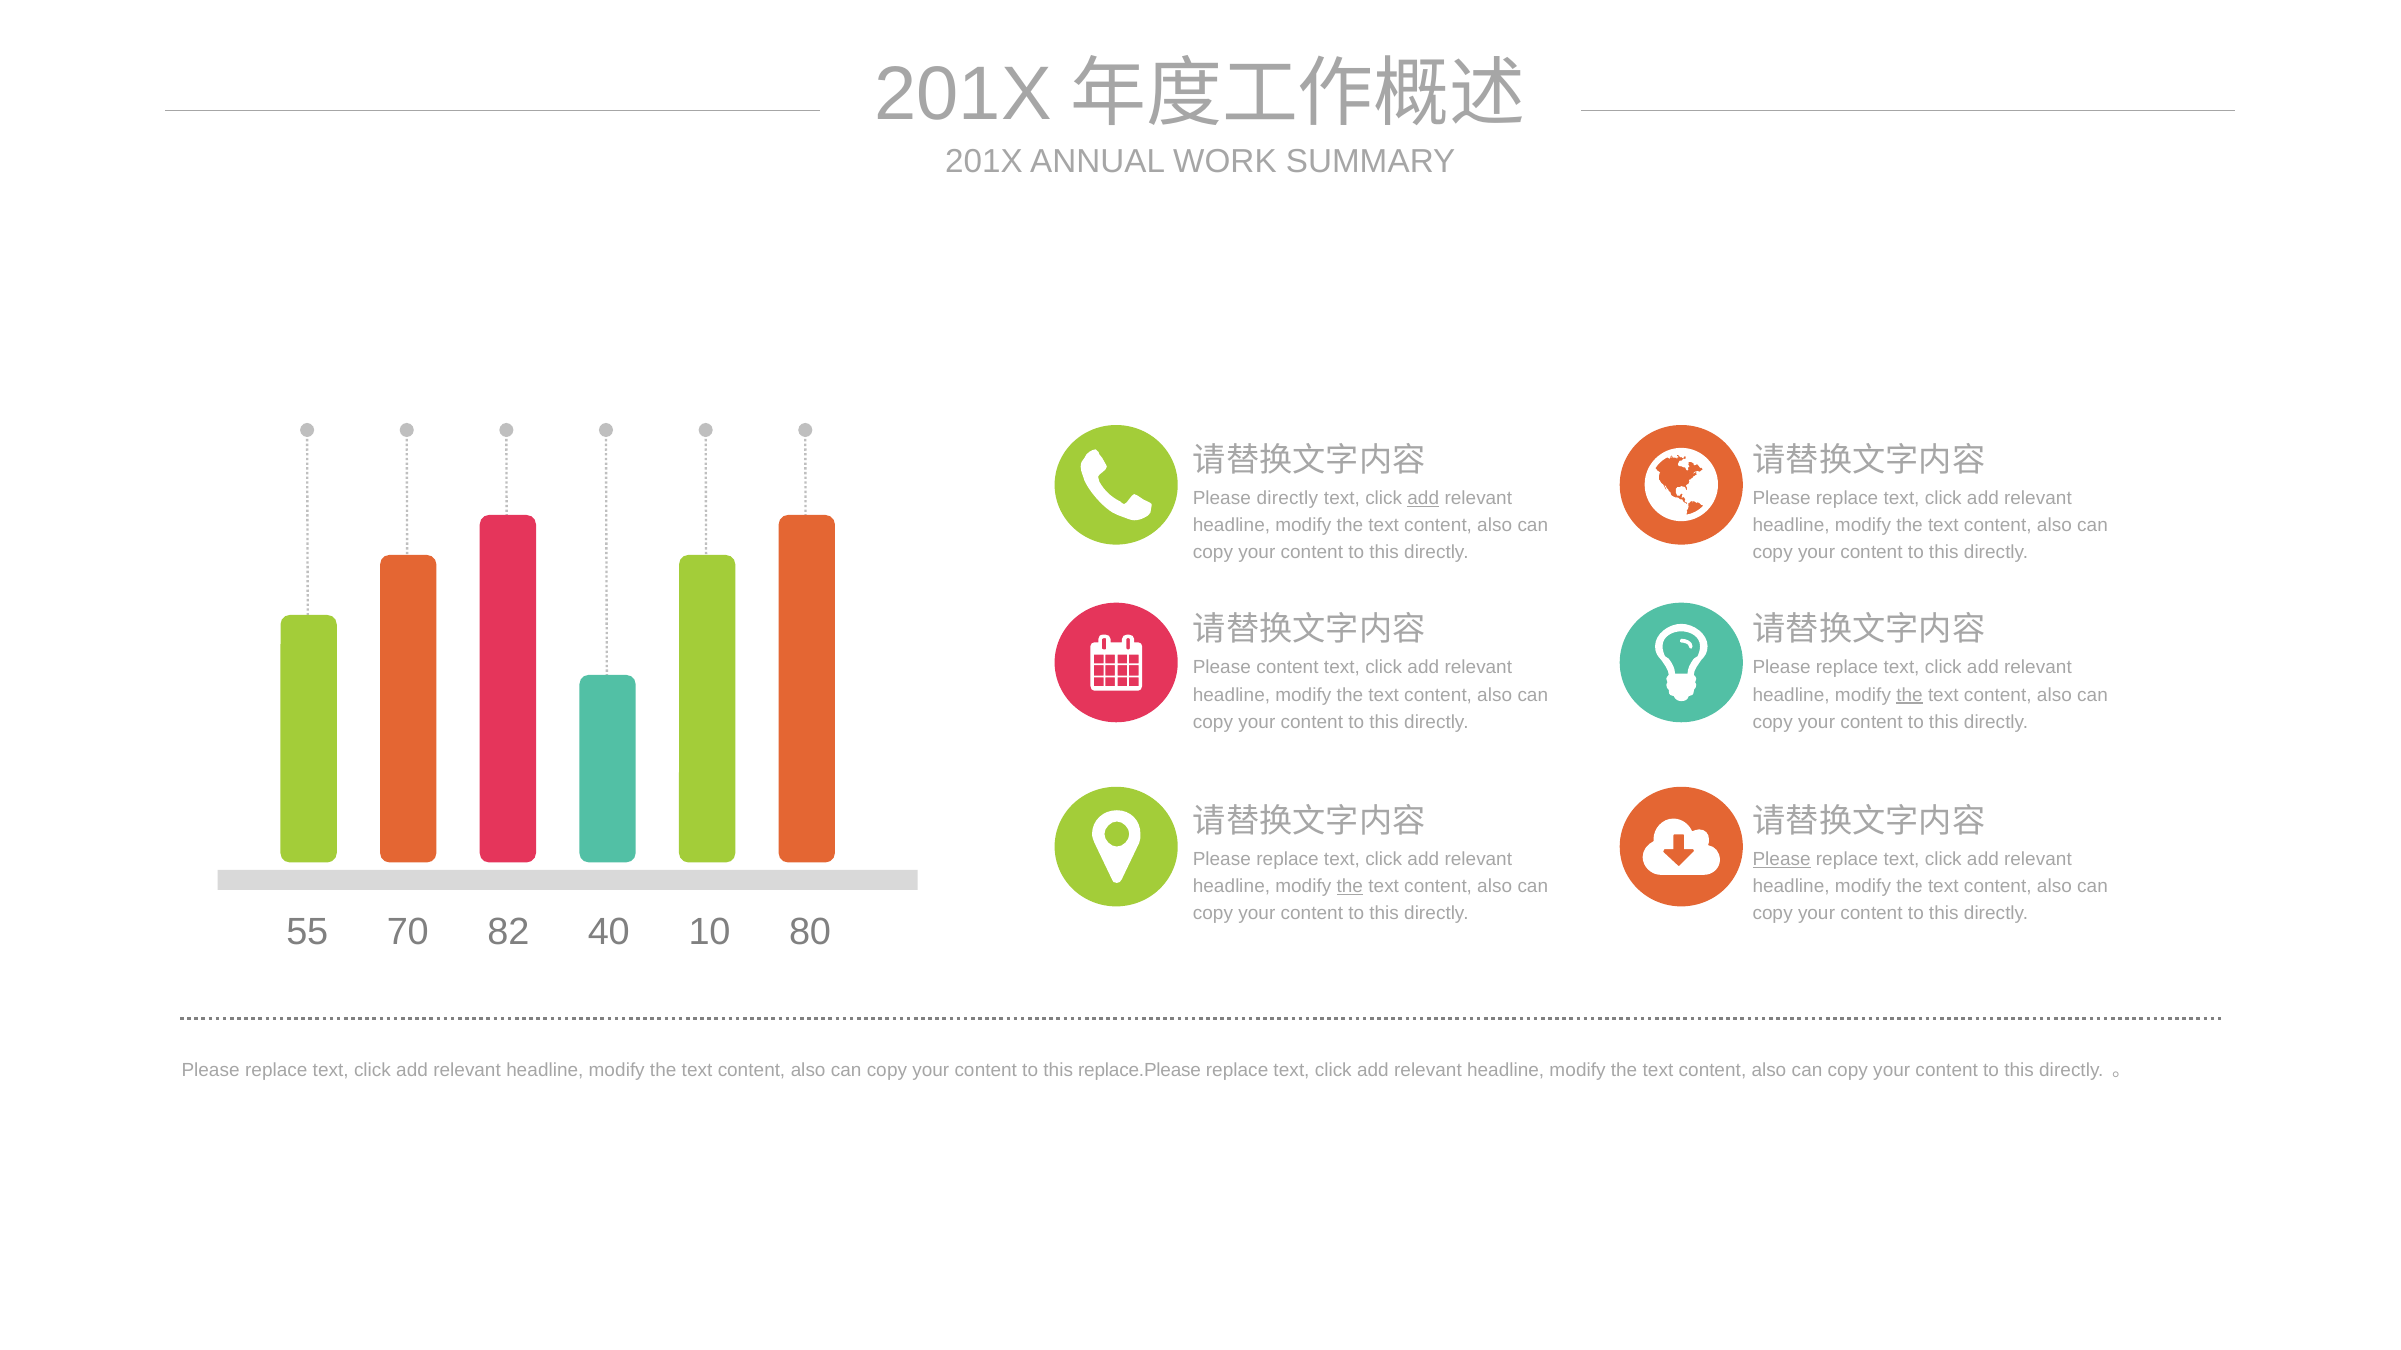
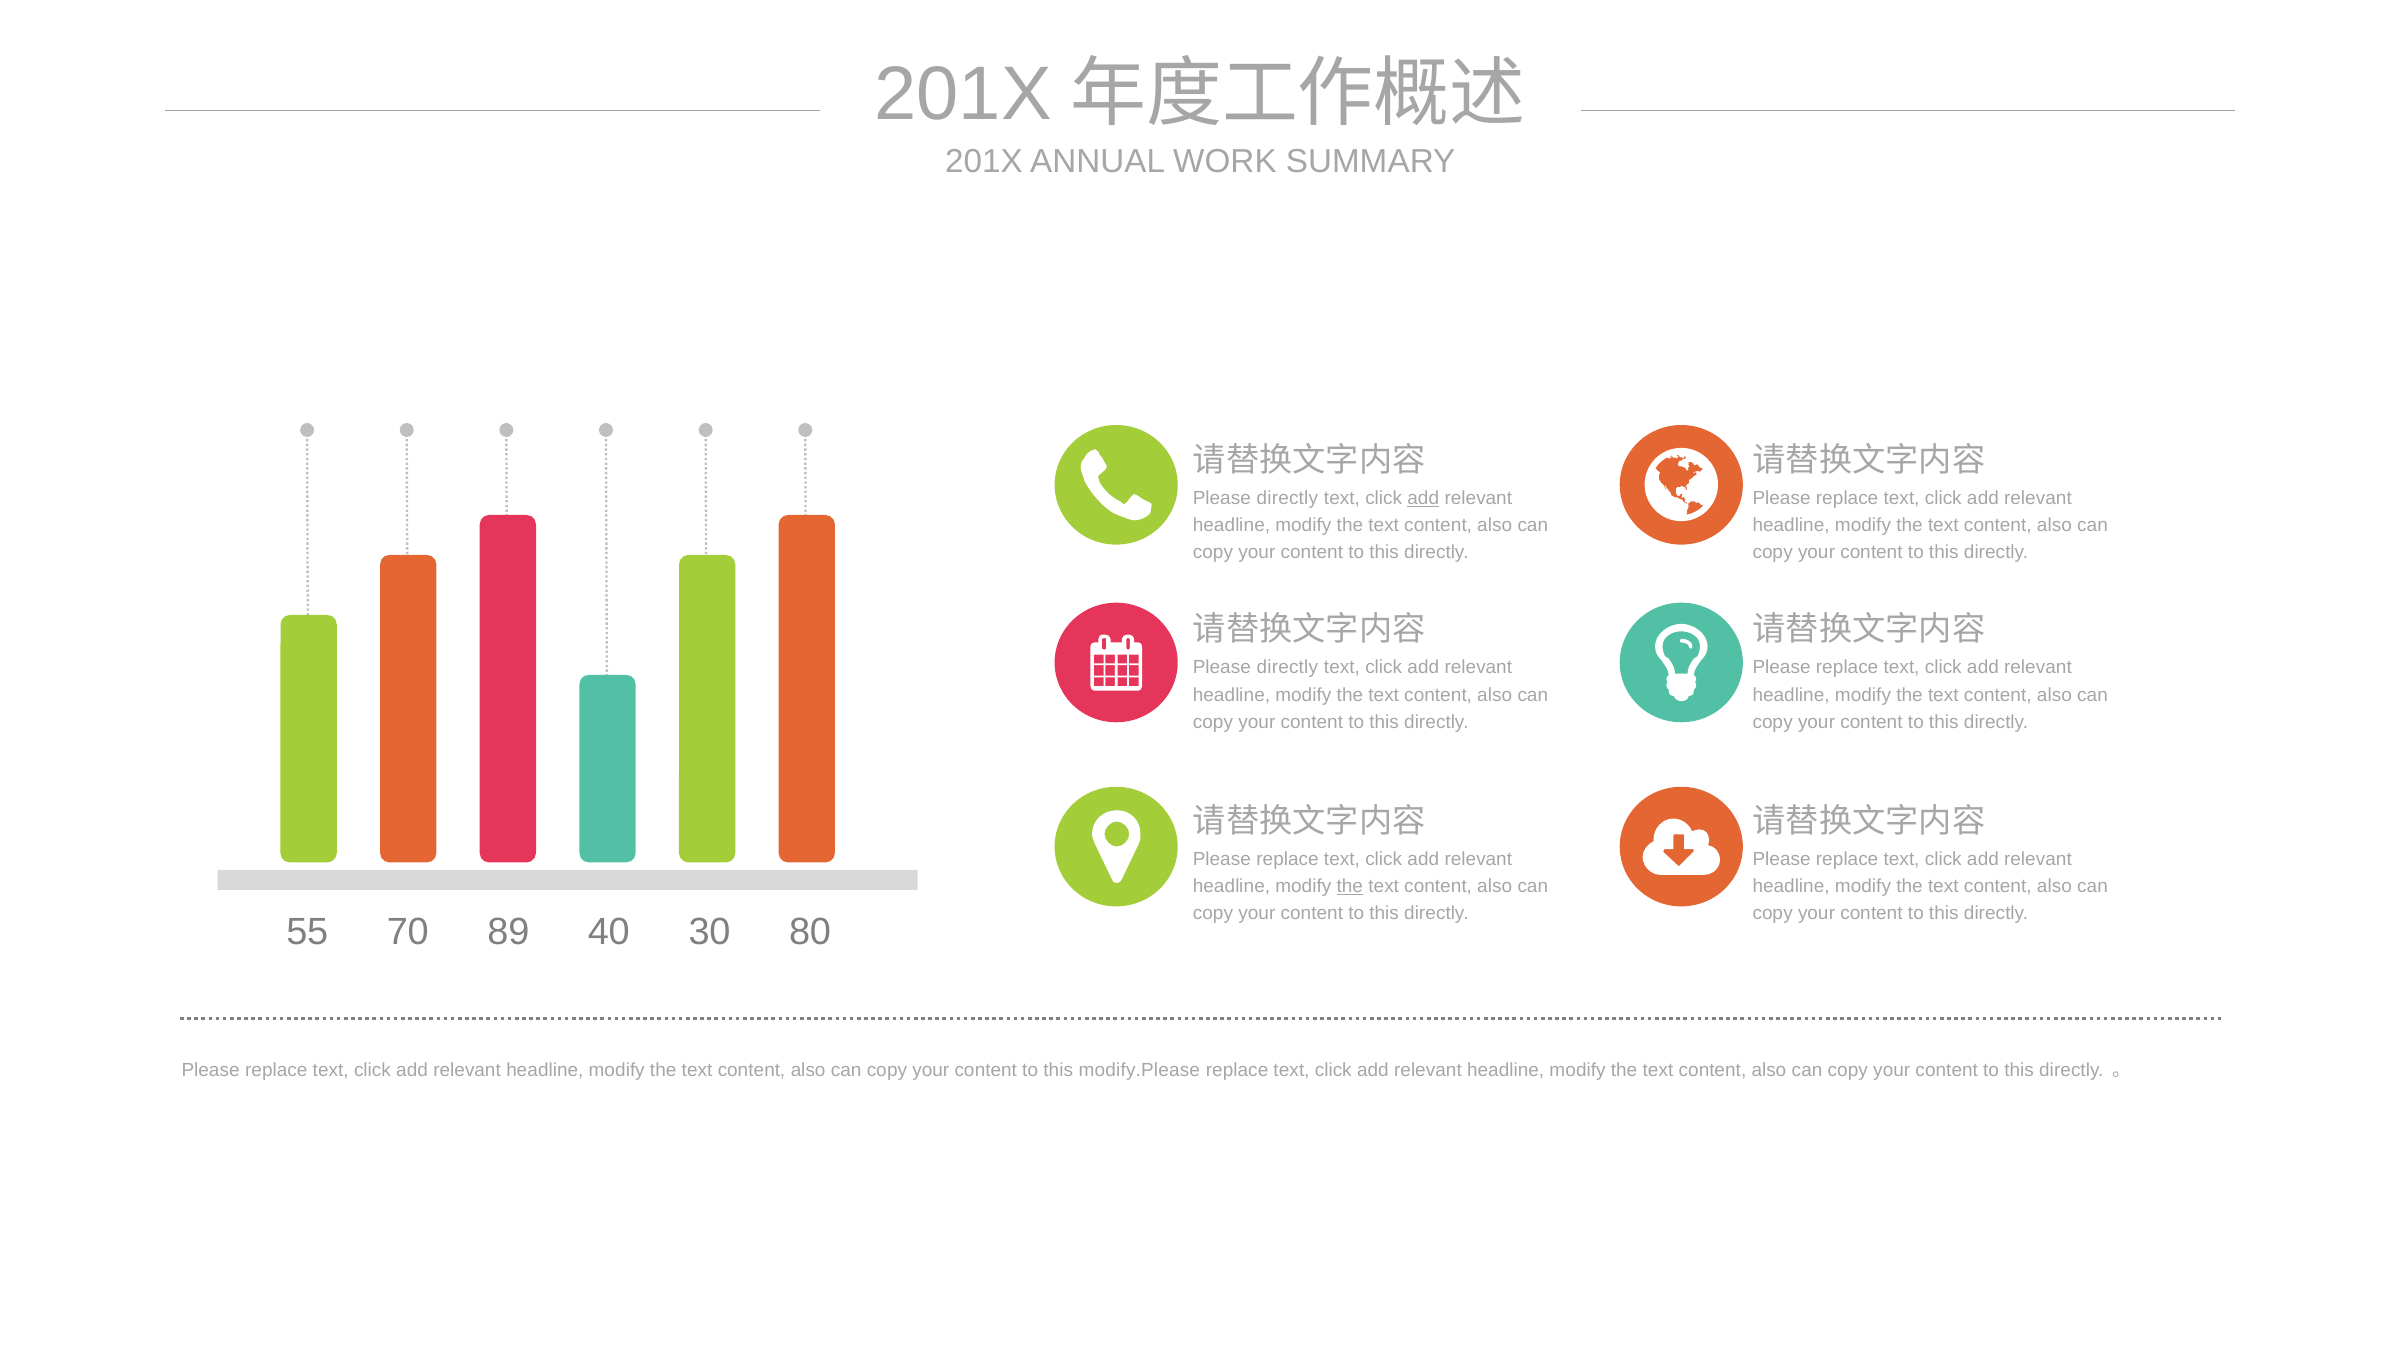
content: content -> directly (1287, 668)
the underline: present -> none (1909, 695)
Please underline: present -> none (1782, 859)
82: 82 -> 89 (508, 933)
10: 10 -> 30 (710, 933)
replace.Please: replace.Please -> modify.Please (1139, 1071)
